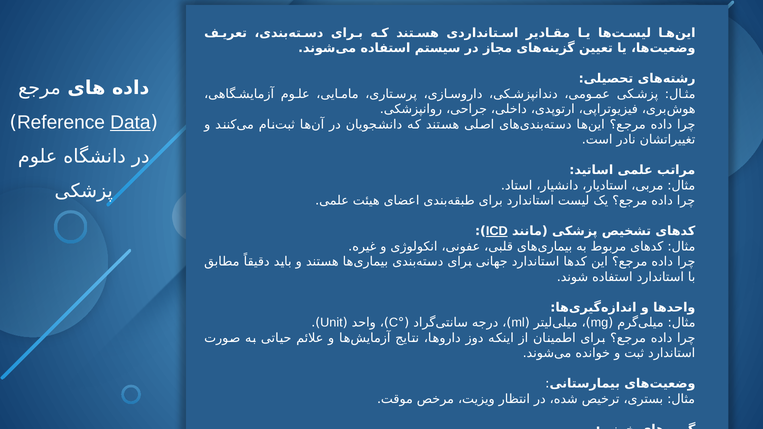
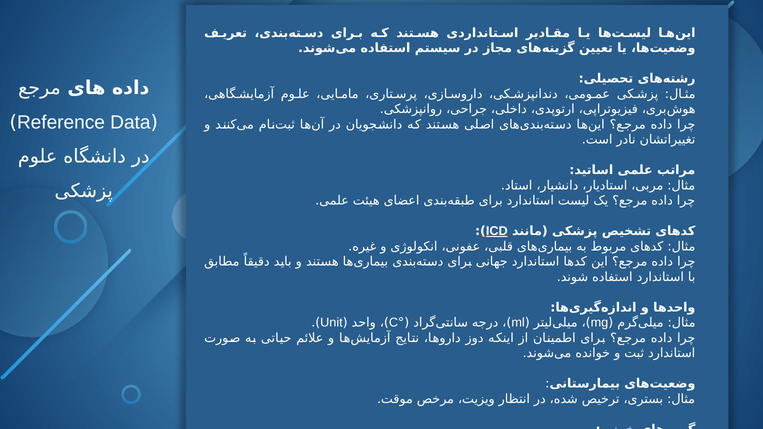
Data underline: present -> none (130, 122)
